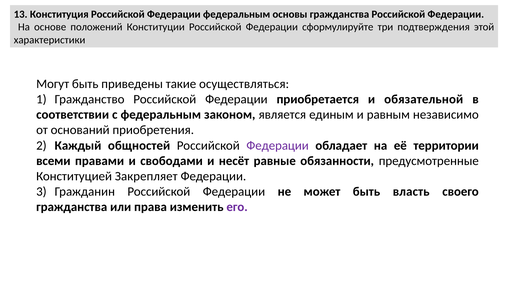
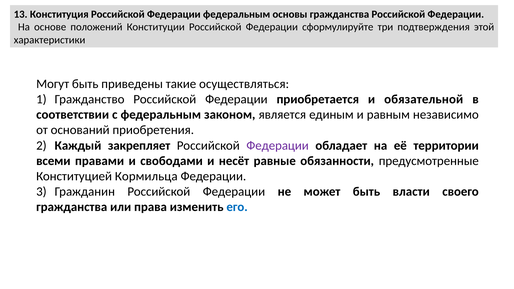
общностей: общностей -> закрепляет (139, 145)
Закрепляет: Закрепляет -> Кормильца (146, 176)
власть: власть -> власти (411, 192)
его colour: purple -> blue (237, 207)
